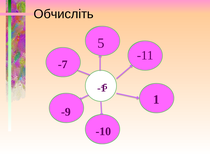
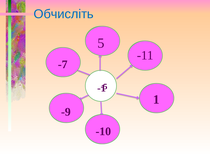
Обчисліть colour: black -> blue (64, 14)
